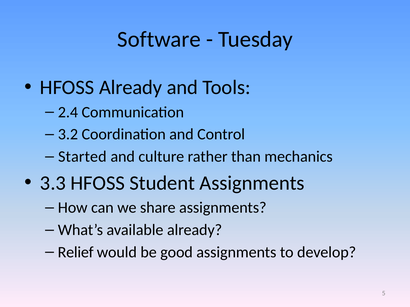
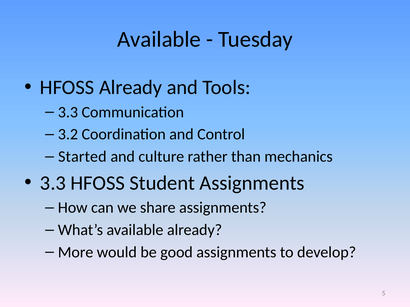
Software: Software -> Available (159, 40)
2.4: 2.4 -> 3.3 (68, 112)
Relief: Relief -> More (76, 253)
